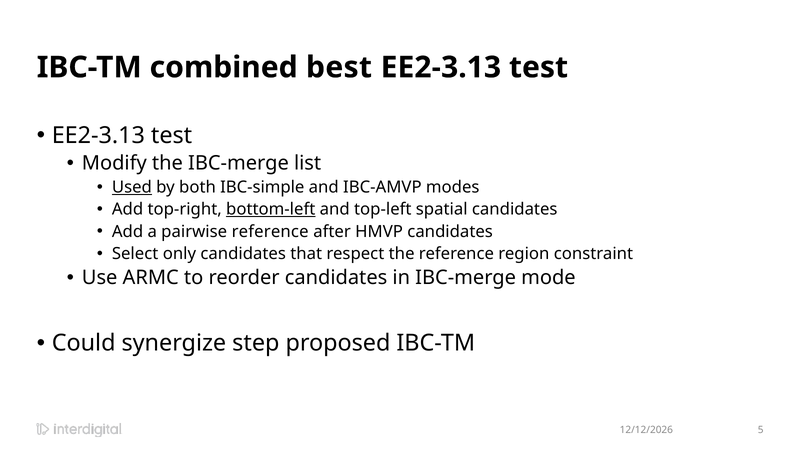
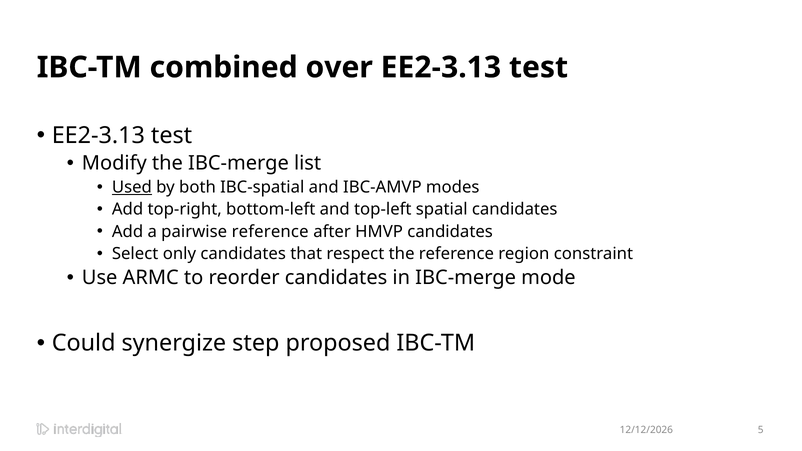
best: best -> over (339, 67)
IBC-simple: IBC-simple -> IBC-spatial (262, 187)
bottom-left underline: present -> none (271, 209)
